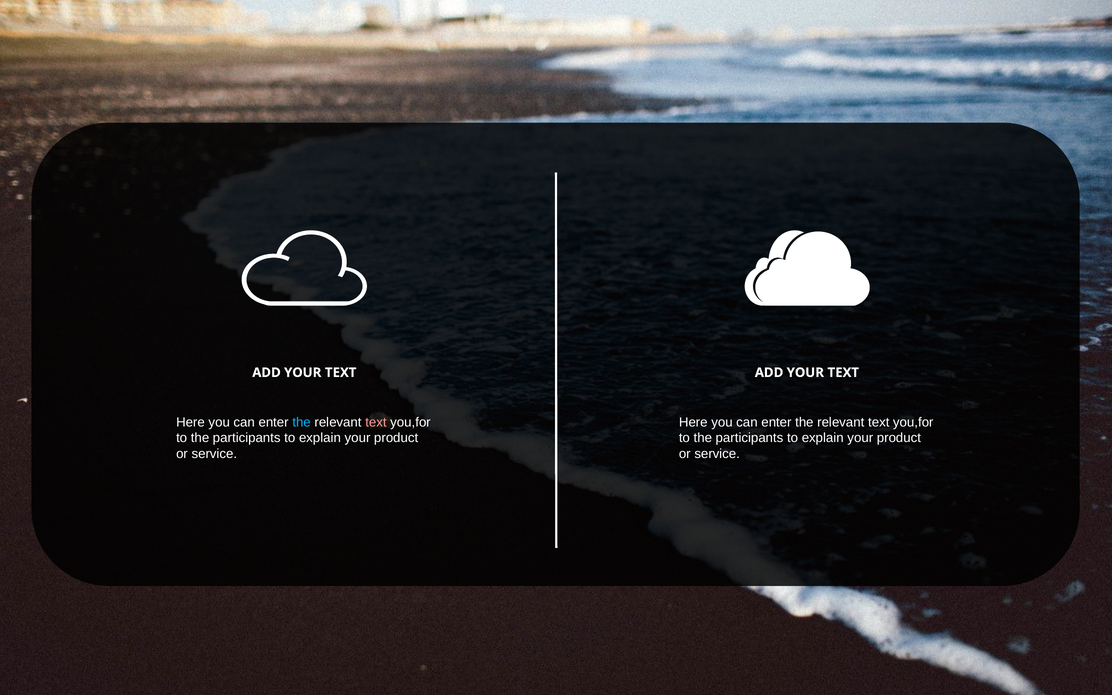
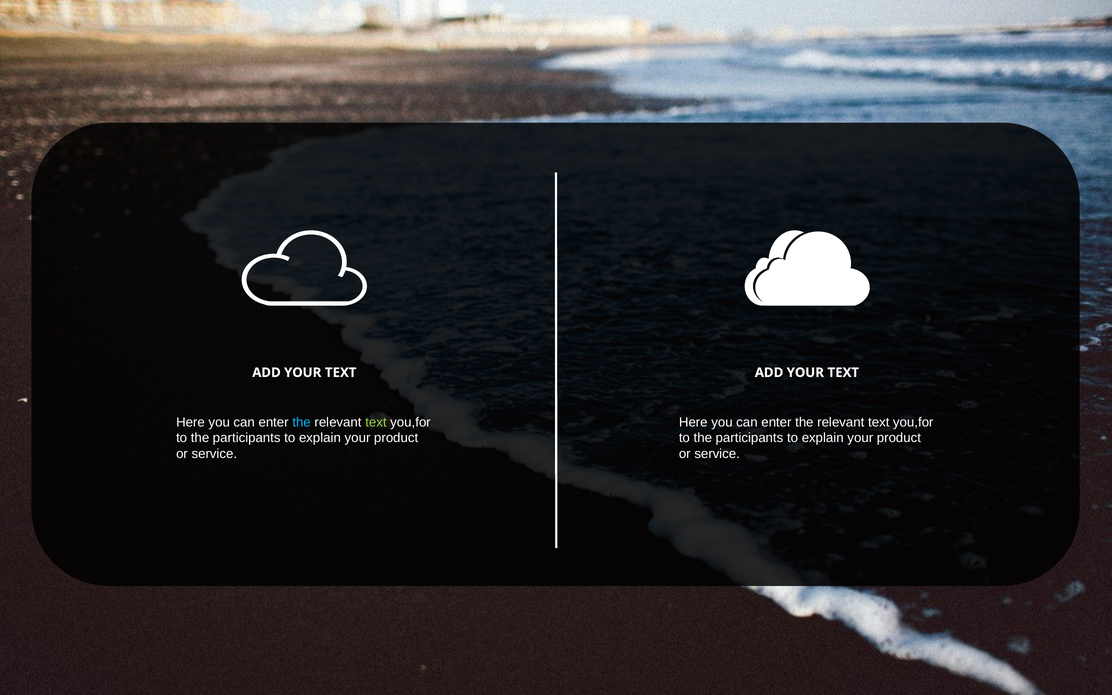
text colour: pink -> light green (376, 422)
